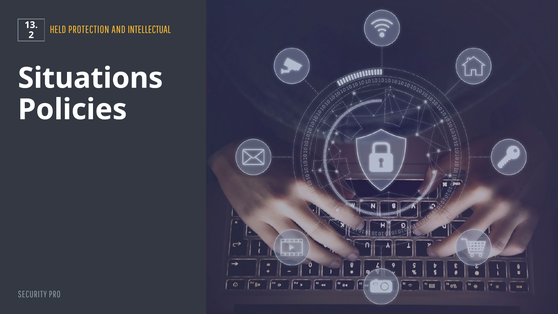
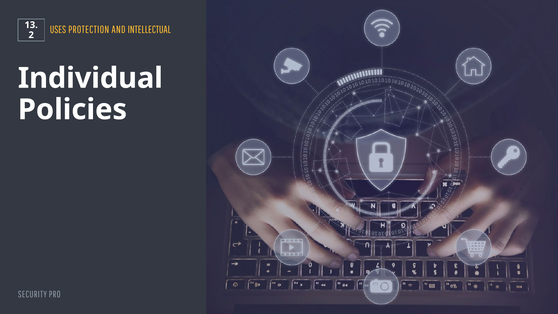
HELD: HELD -> USES (58, 30)
Situations: Situations -> Individual (90, 78)
